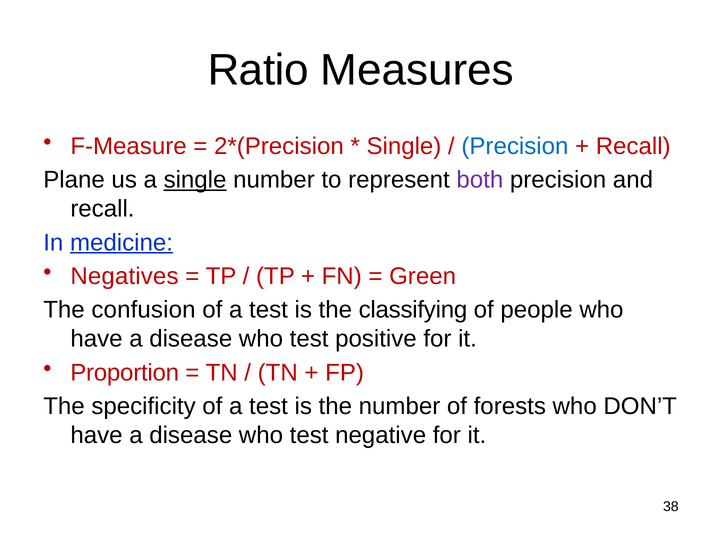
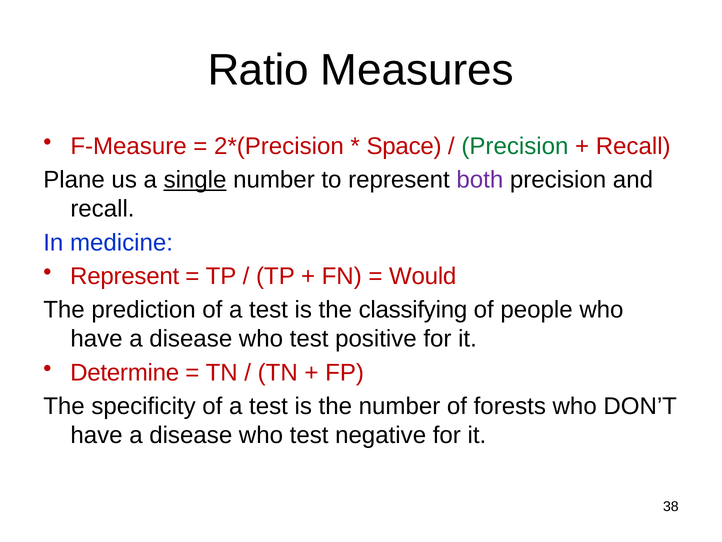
Single: Single -> Space (404, 146)
Precision colour: blue -> green (515, 146)
medicine underline: present -> none (121, 242)
Negatives: Negatives -> Represent (125, 276)
Green: Green -> Would (423, 276)
confusion: confusion -> prediction (144, 310)
Proportion: Proportion -> Determine (125, 372)
